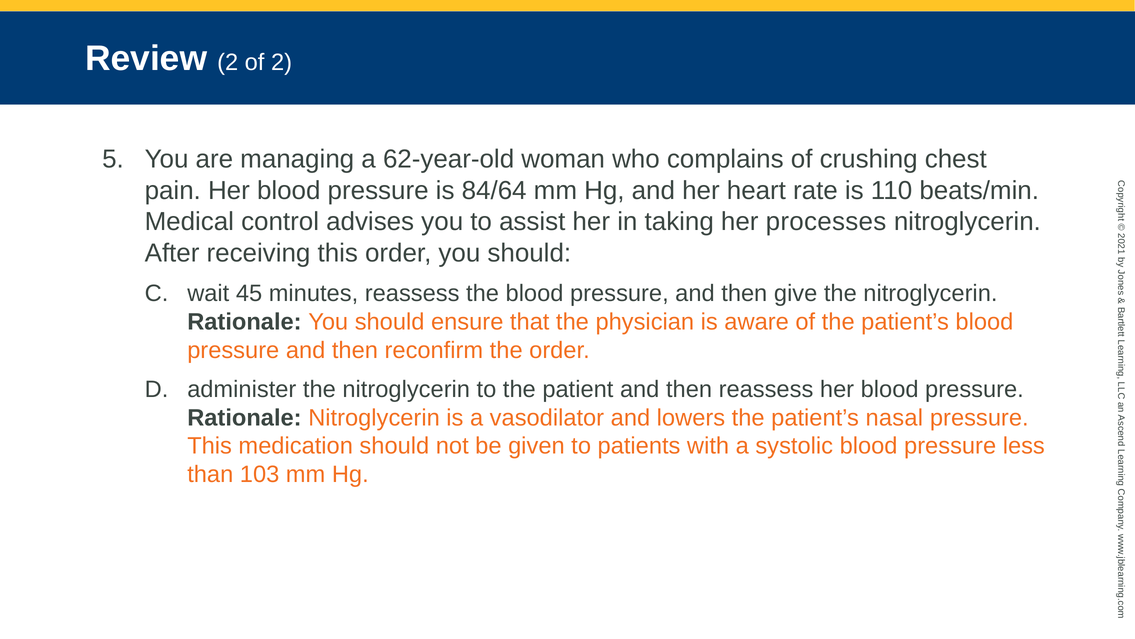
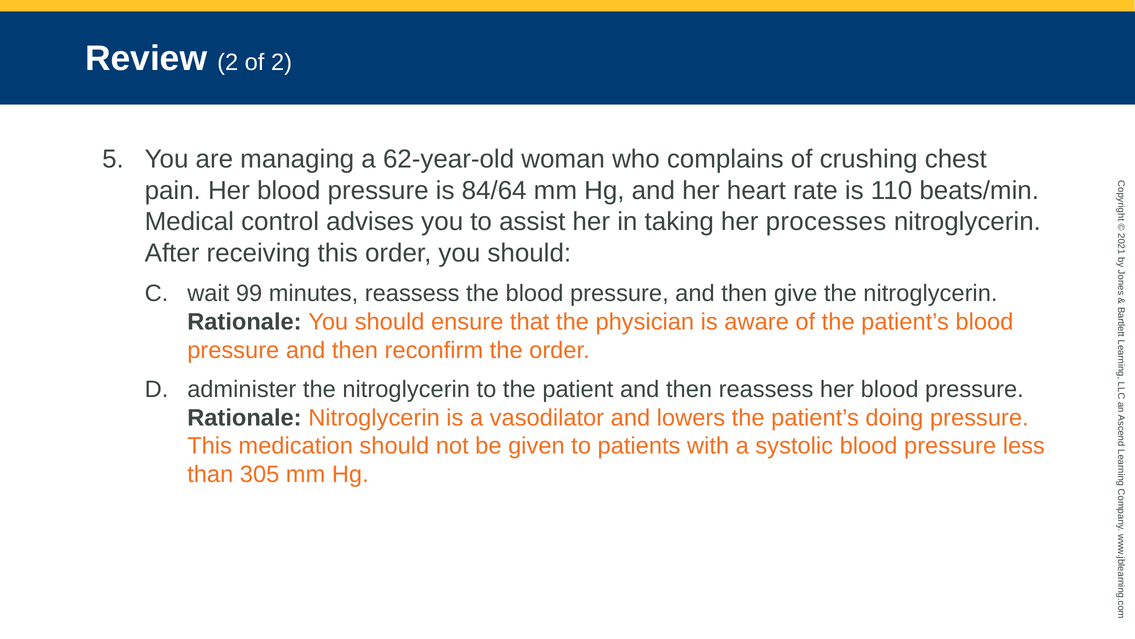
45: 45 -> 99 (249, 293)
nasal: nasal -> doing (894, 417)
103: 103 -> 305 (260, 474)
